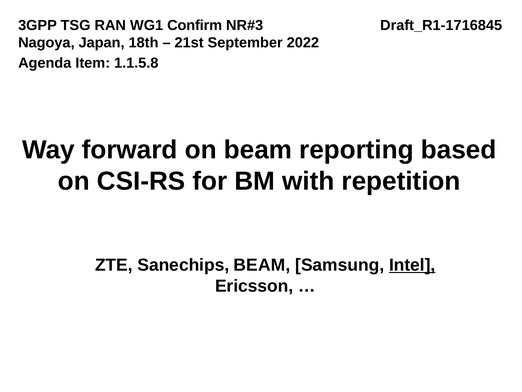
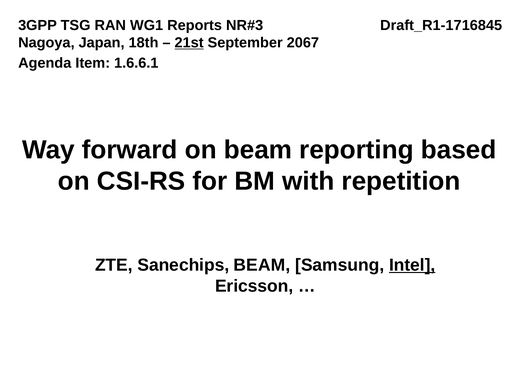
Confirm: Confirm -> Reports (195, 25)
21st underline: none -> present (189, 43)
2022: 2022 -> 2067 (303, 43)
1.1.5.8: 1.1.5.8 -> 1.6.6.1 (136, 63)
